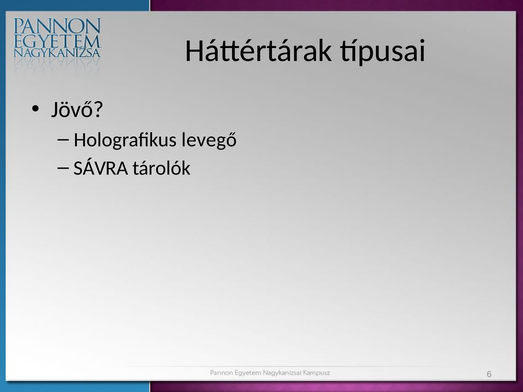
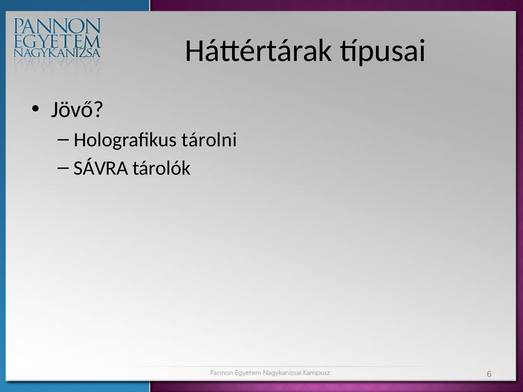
levegő: levegő -> tárolni (209, 140)
